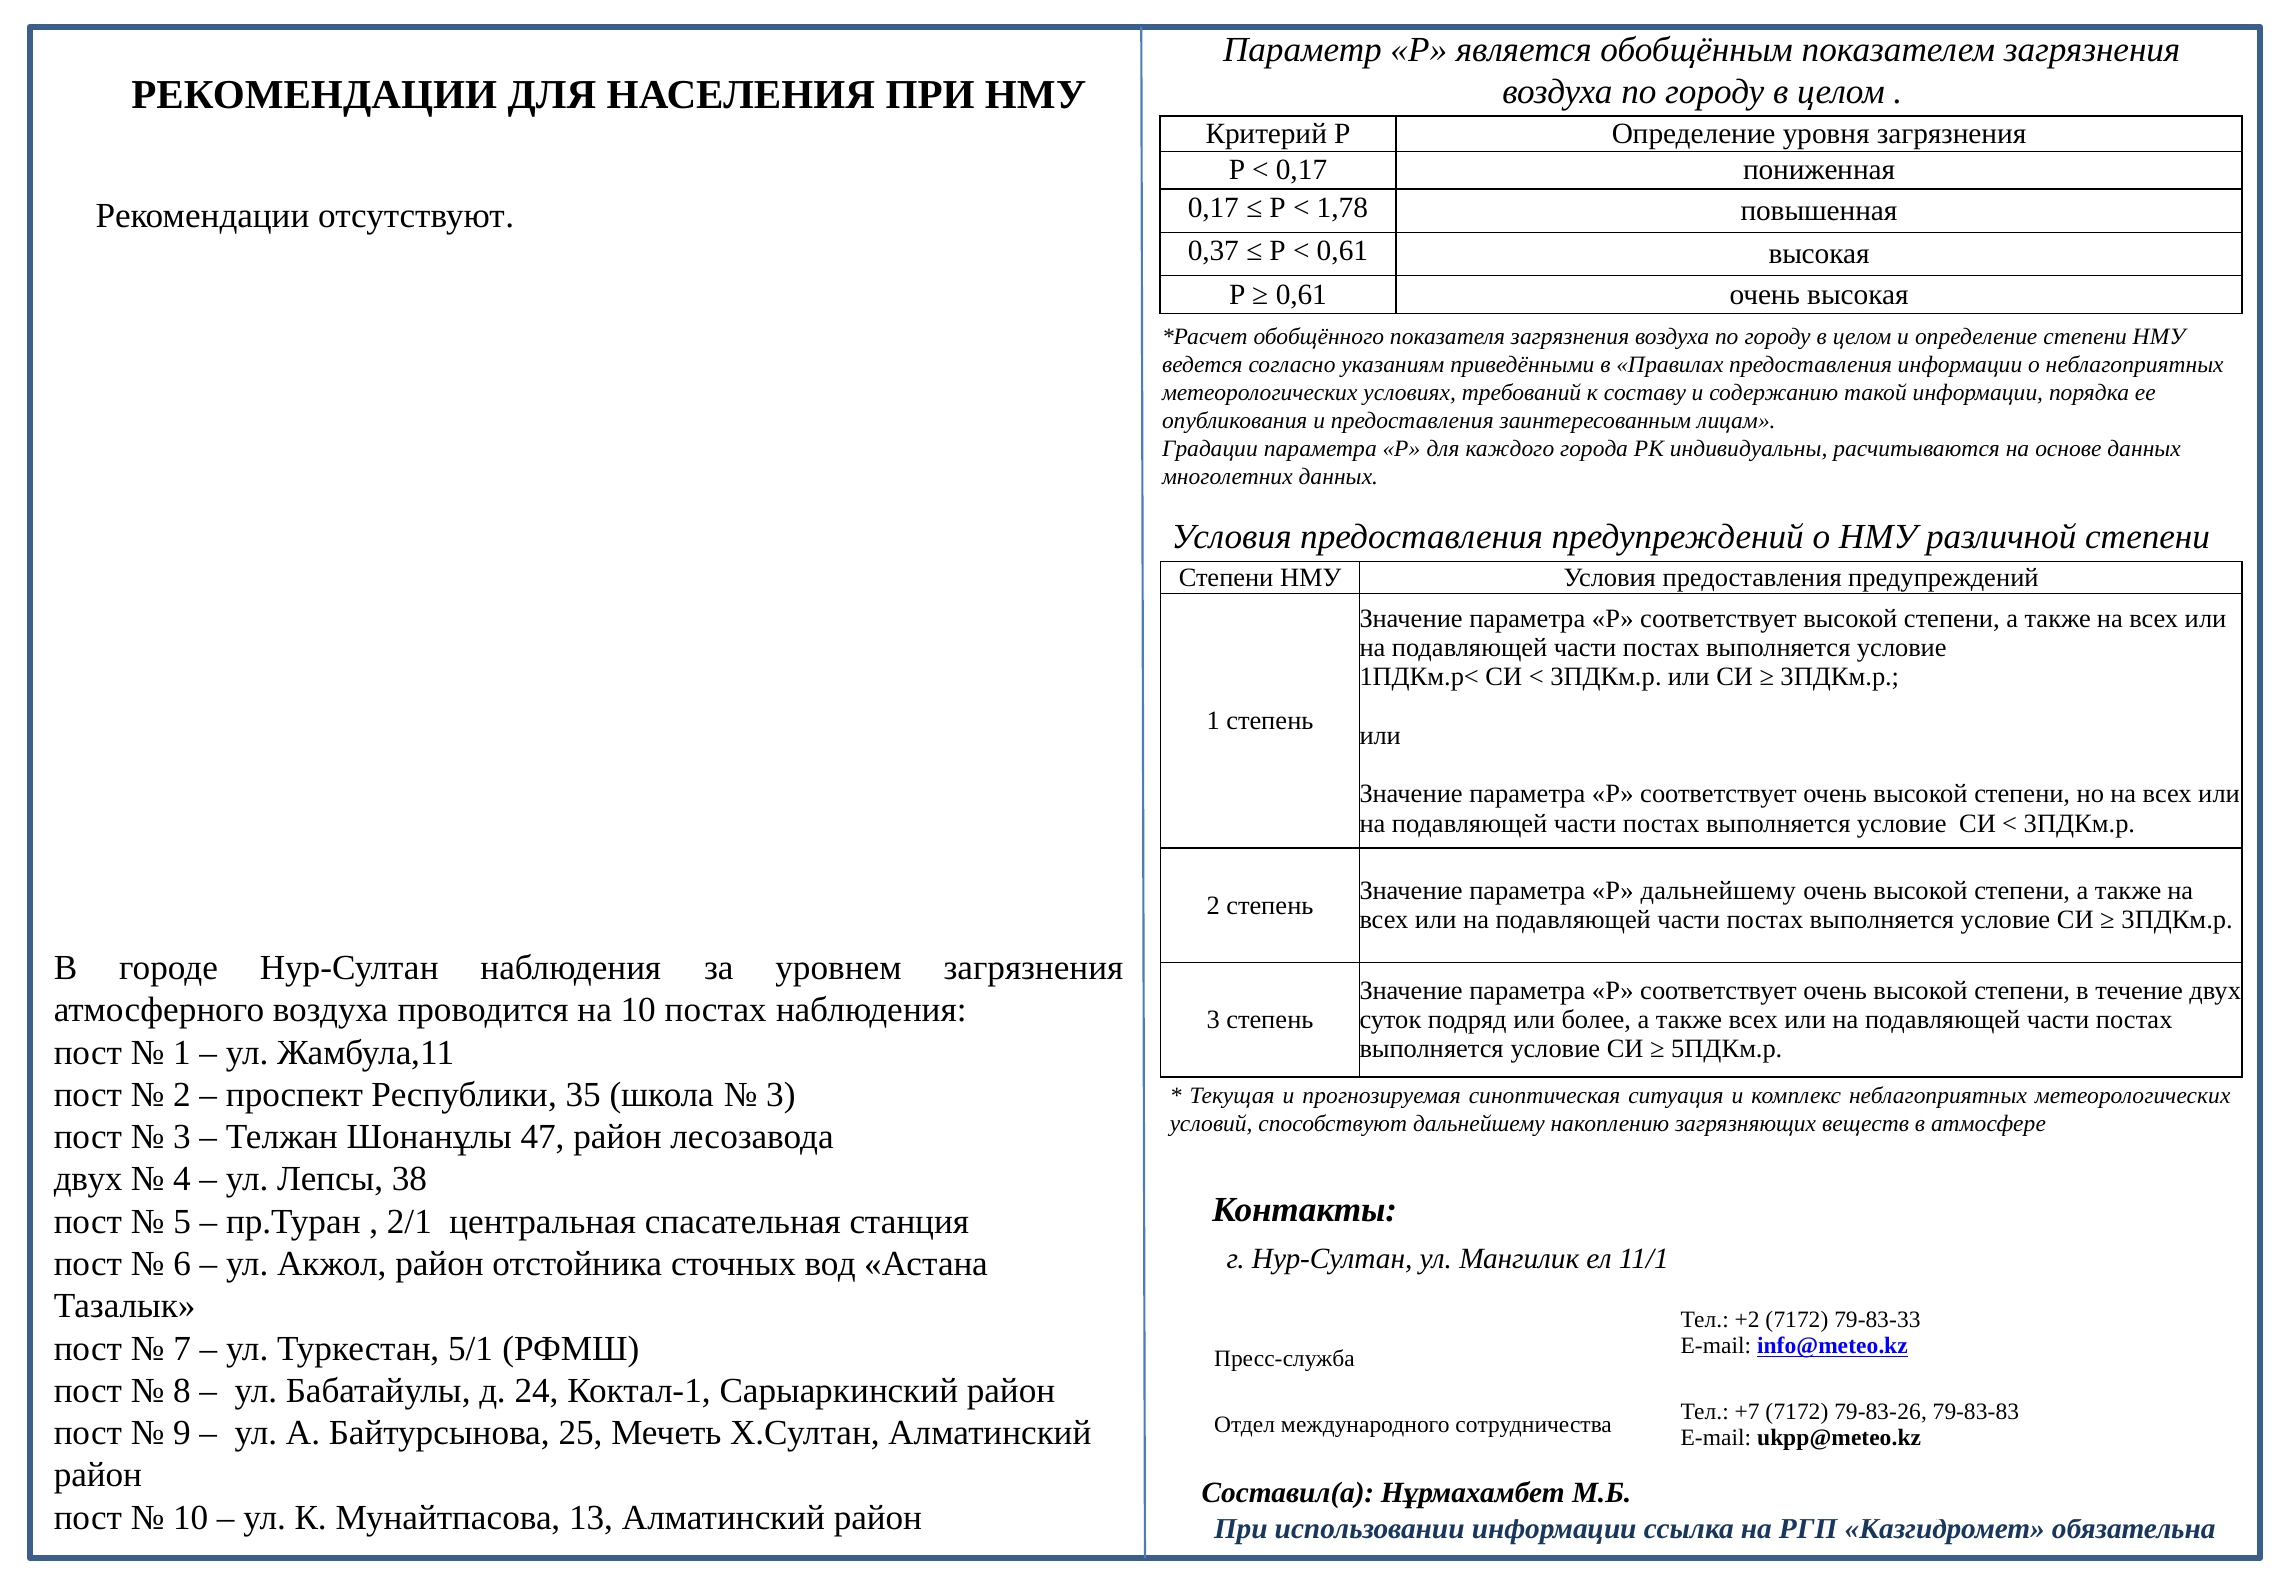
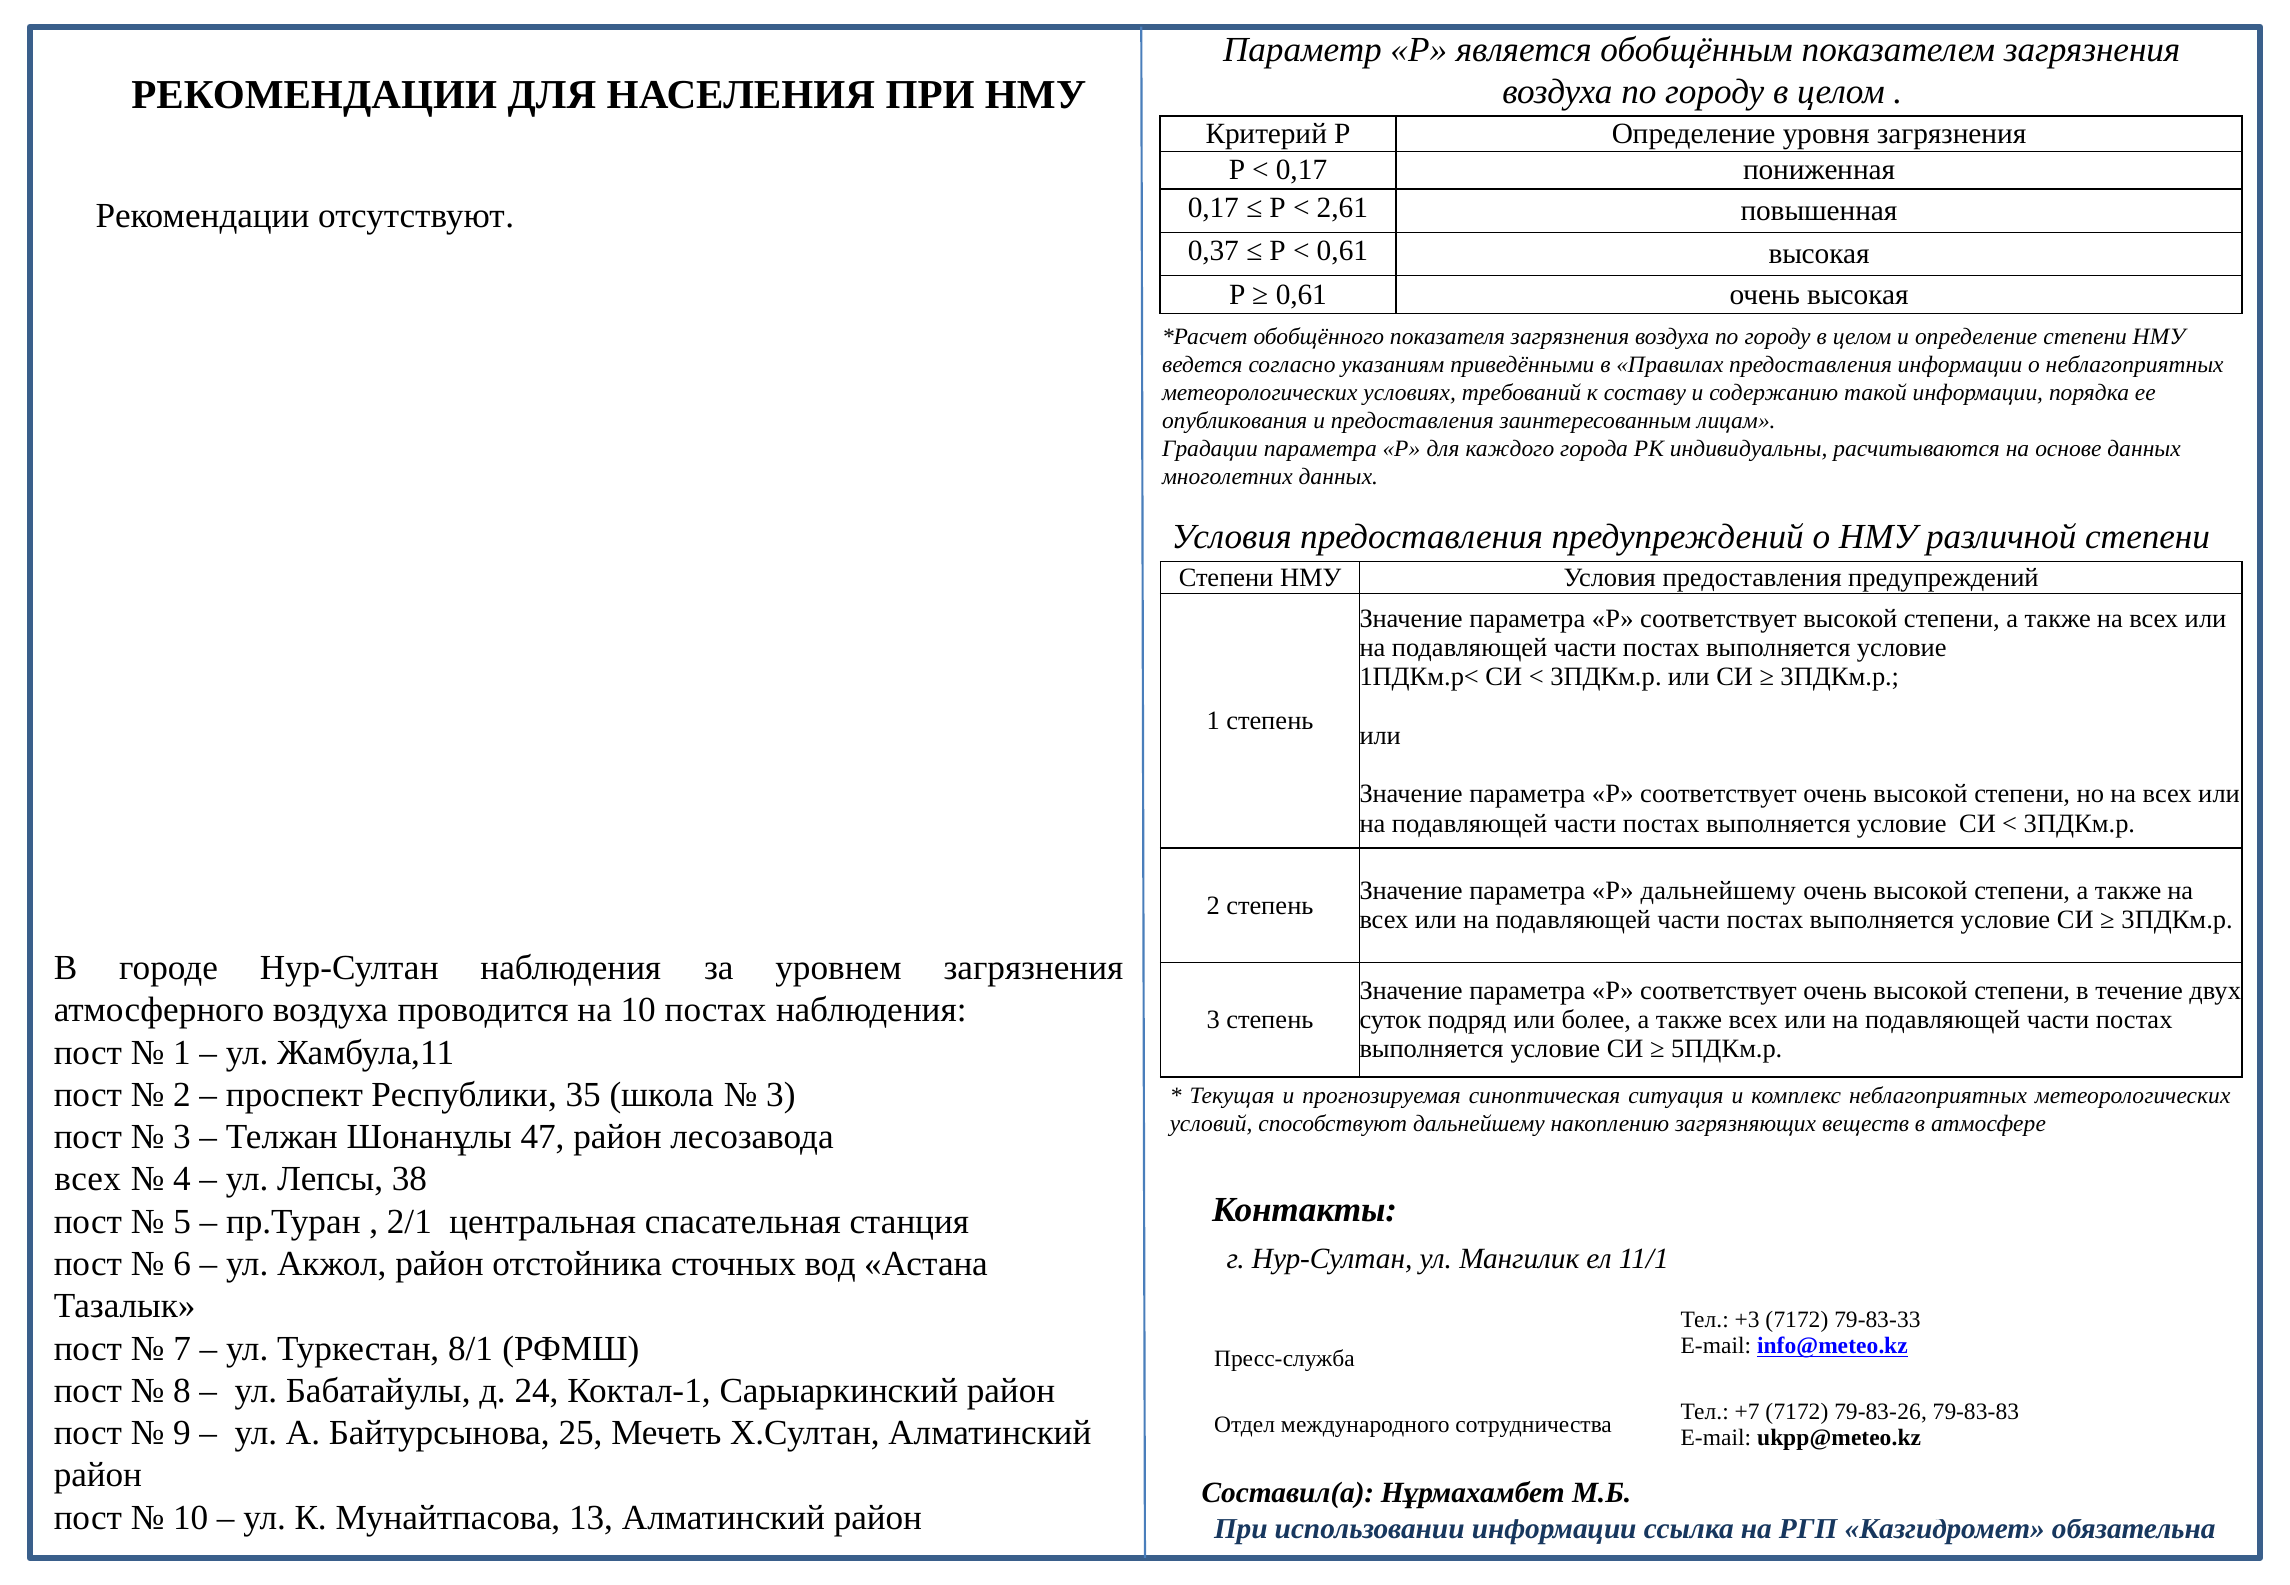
1,78: 1,78 -> 2,61 (1342, 208)
двух: двух -> всех (88, 1180)
+2: +2 -> +3 (1747, 1320)
5/1: 5/1 -> 8/1 (471, 1349)
